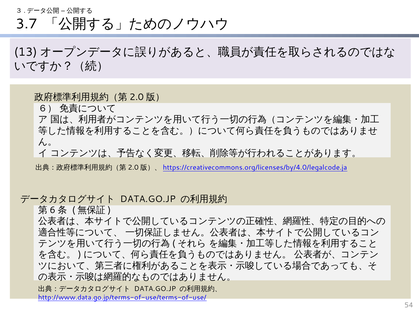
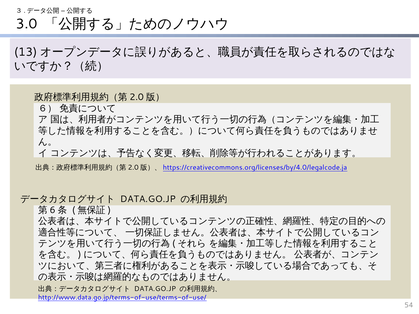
3.7: 3.7 -> 3.0 (27, 24)
